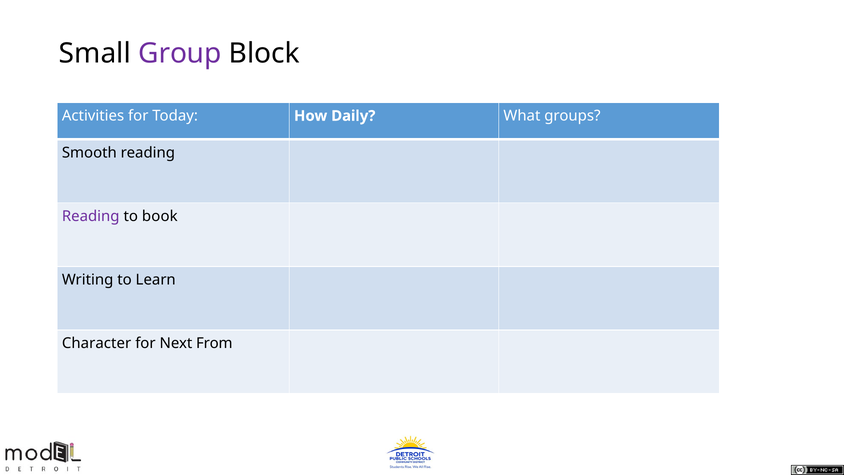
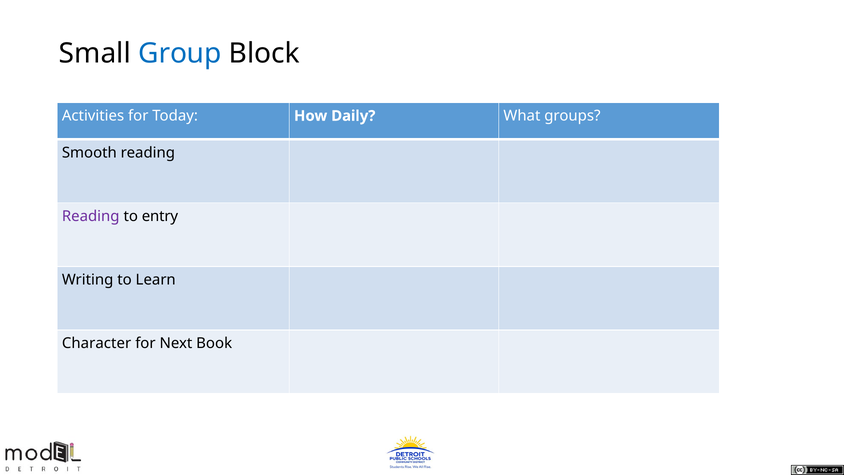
Group colour: purple -> blue (180, 53)
book: book -> entry (160, 216)
From: From -> Book (214, 343)
